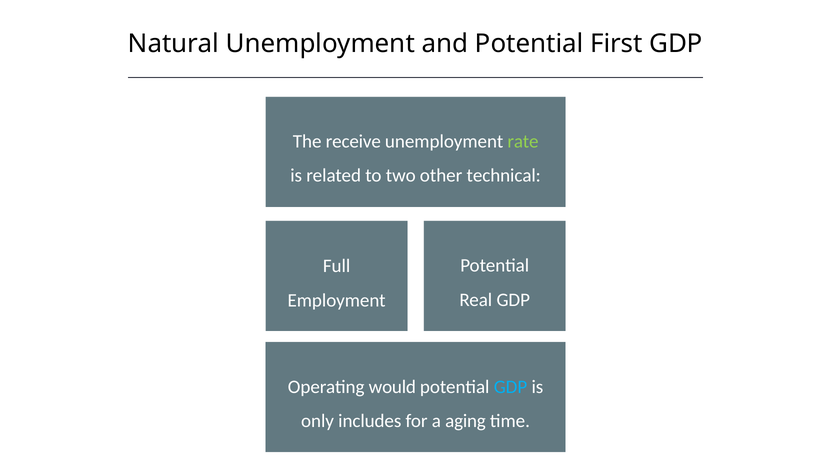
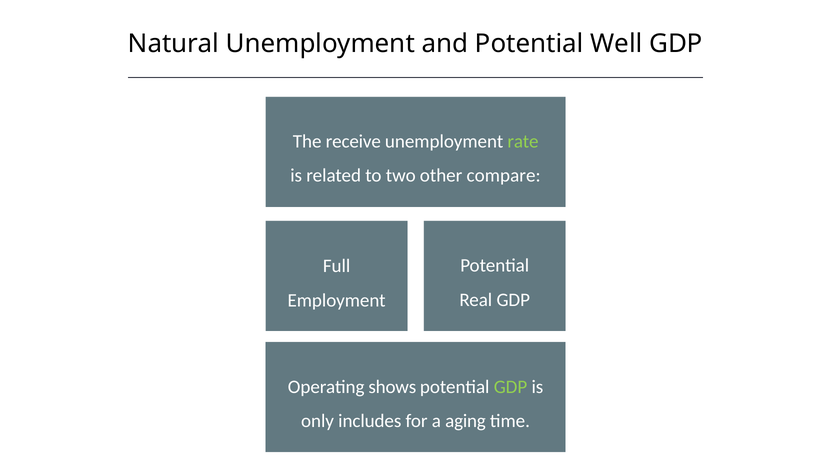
First: First -> Well (616, 44)
technical: technical -> compare (504, 176)
would: would -> shows (392, 387)
GDP colour: light blue -> light green (511, 387)
